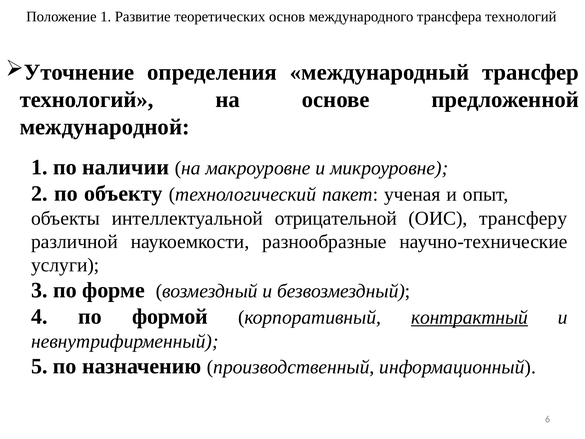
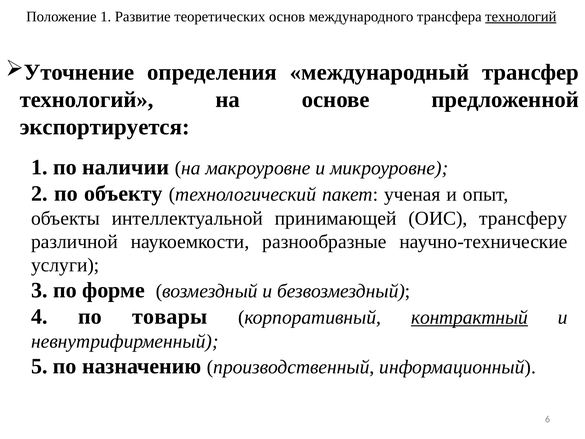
технологий underline: none -> present (521, 17)
международной: международной -> экспортируется (105, 127)
отрицательной: отрицательной -> принимающей (336, 218)
формой: формой -> товары (170, 316)
